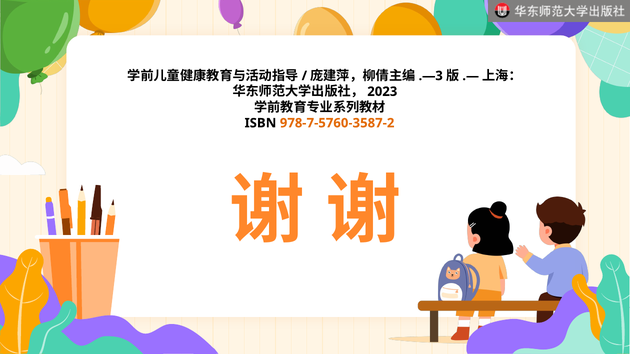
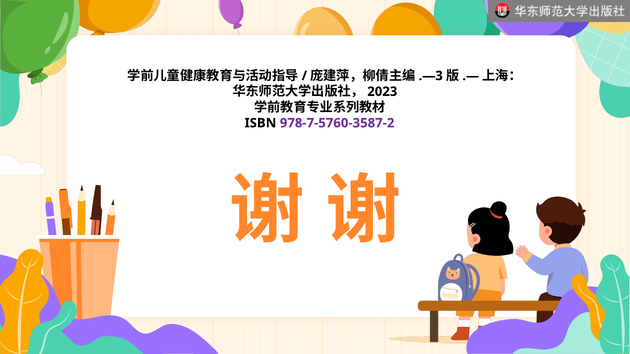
978-7-5760-3587-2 colour: orange -> purple (337, 123)
